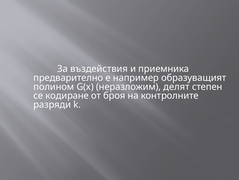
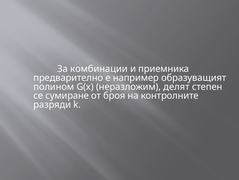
въздействия: въздействия -> комбинации (99, 69)
кодиране: кодиране -> сумиране (67, 95)
